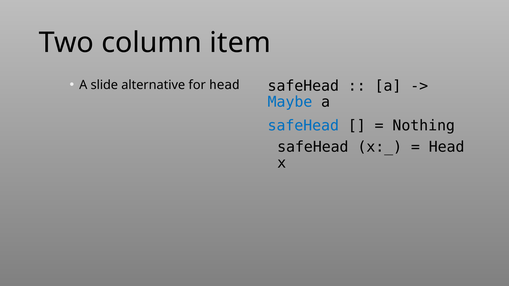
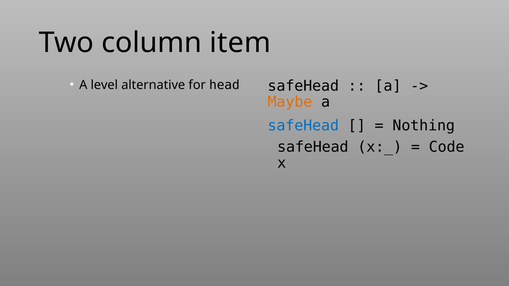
slide: slide -> level (104, 85)
Maybe colour: blue -> orange (290, 102)
Head: Head -> Code (447, 147)
